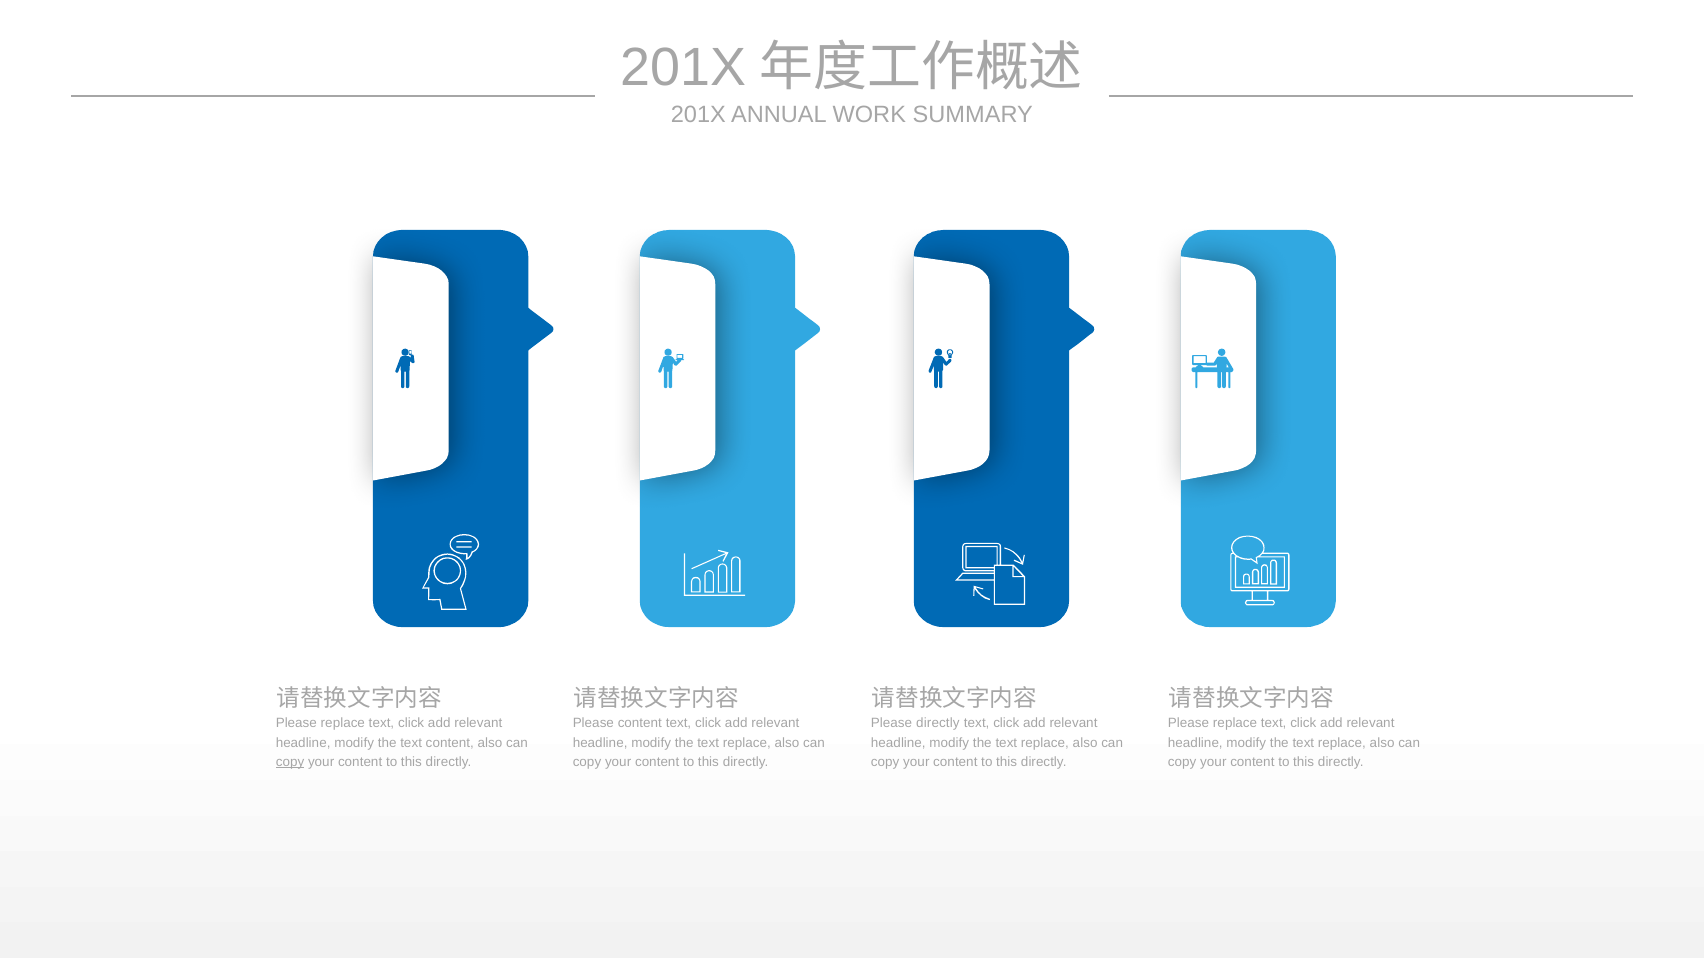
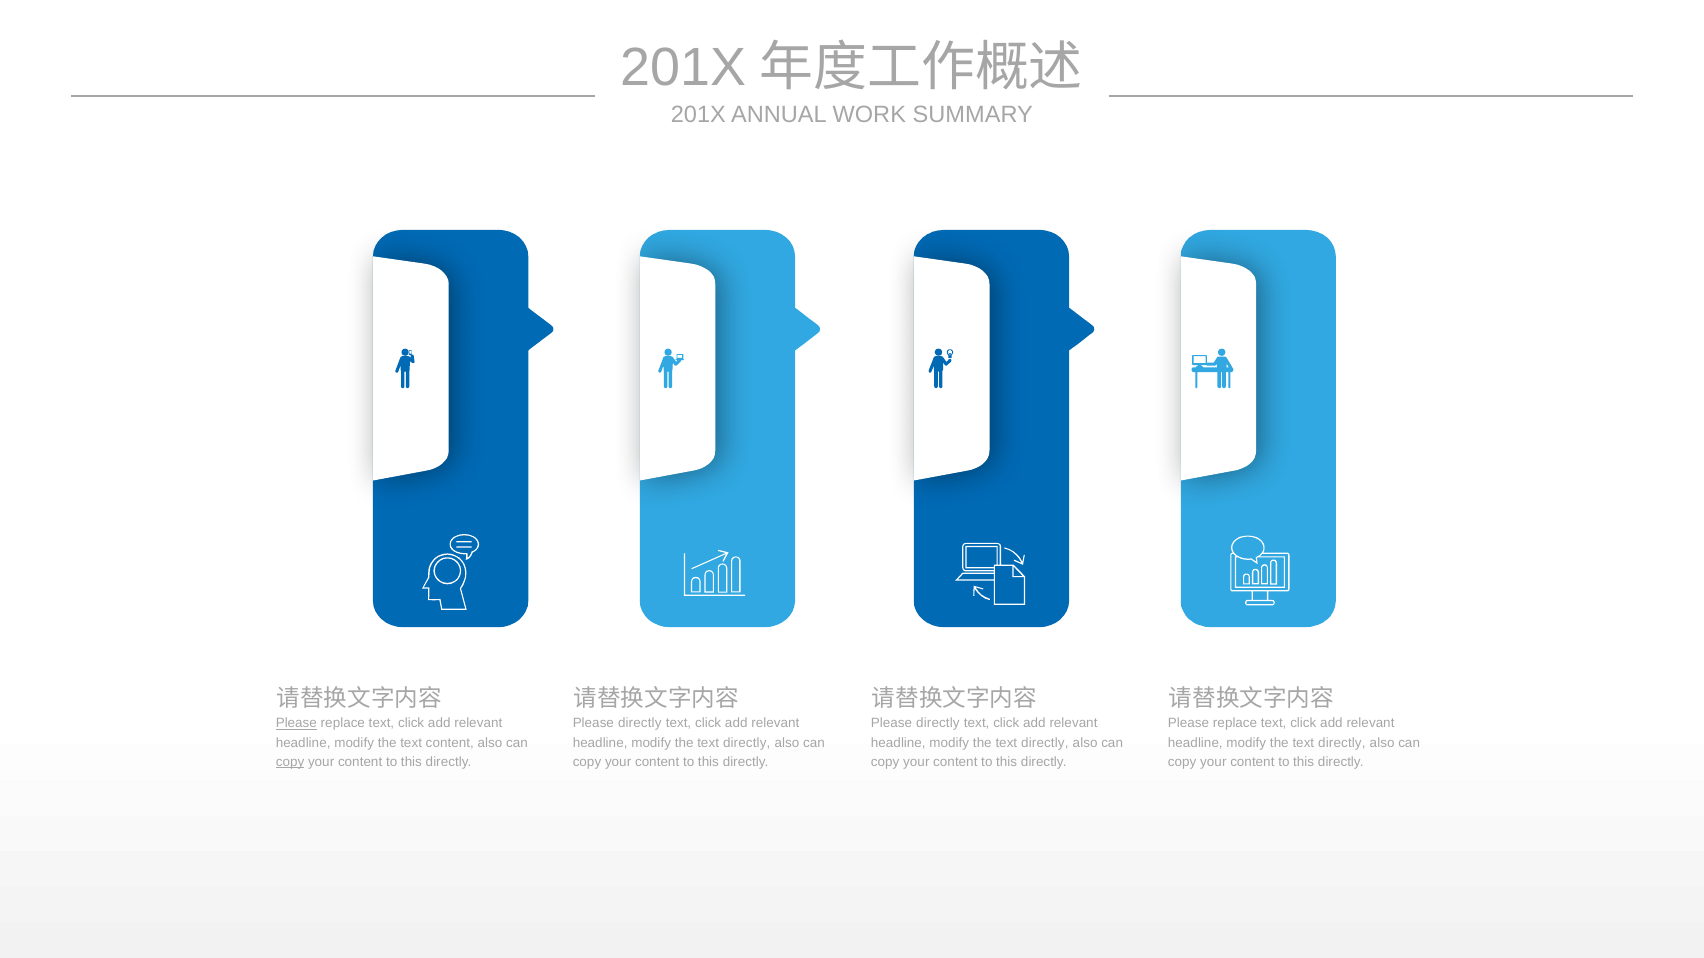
Please underline: none -> present (296, 724)
content: content -> directly (640, 724)
replace: replace -> directly (747, 743)
replace: replace -> directly (1045, 743)
replace: replace -> directly (1342, 743)
